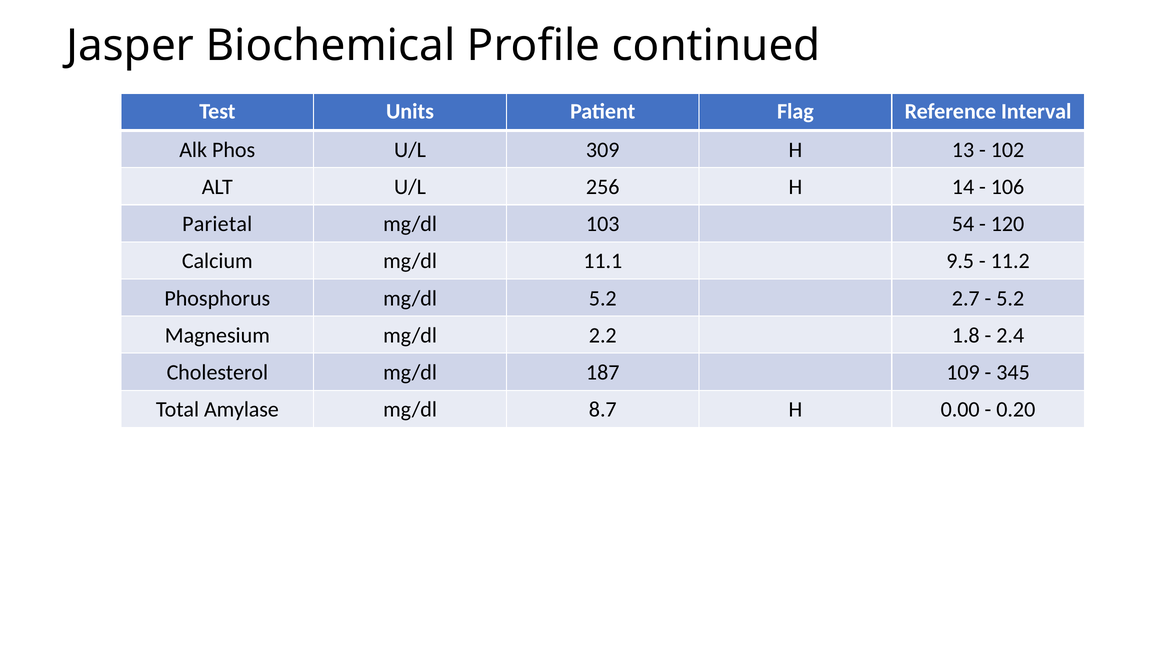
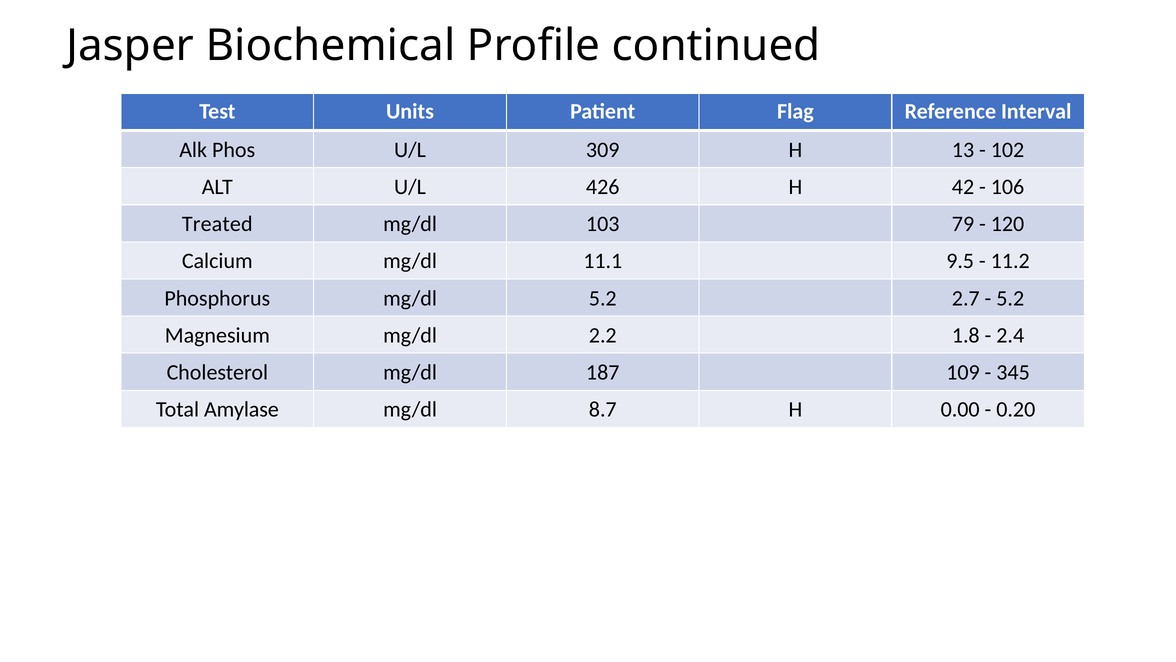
256: 256 -> 426 (603, 187)
14: 14 -> 42 (963, 187)
Parietal: Parietal -> Treated (217, 224)
54: 54 -> 79 (963, 224)
